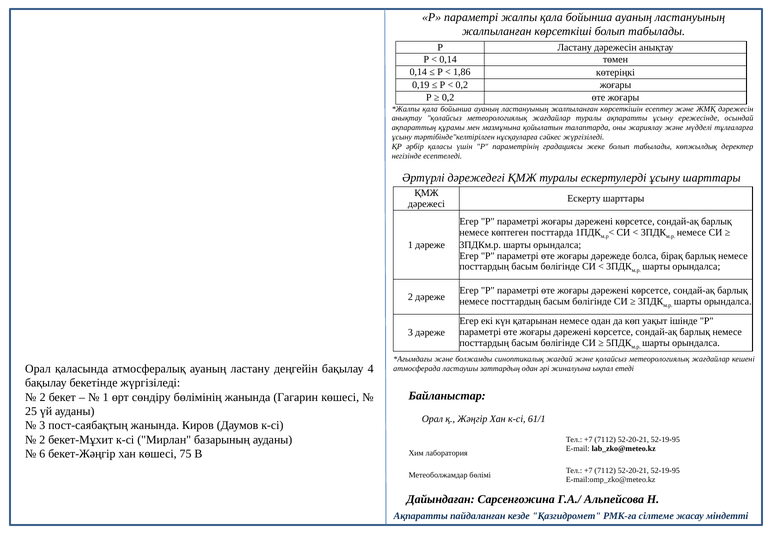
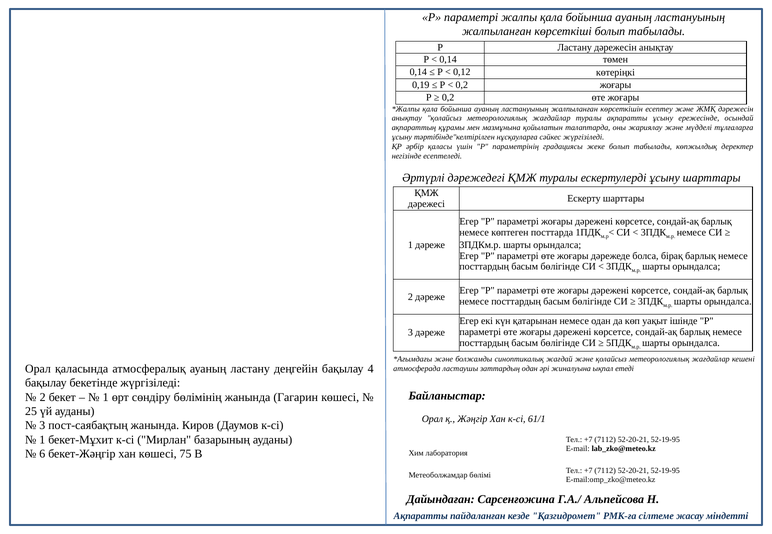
1,86: 1,86 -> 0,12 (462, 72)
2: 2 -> 1 (42, 440)
